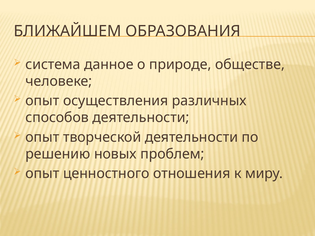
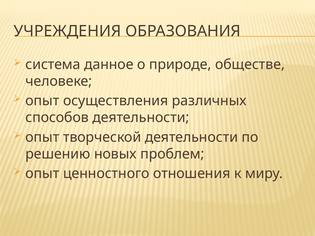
БЛИЖАЙШЕМ: БЛИЖАЙШЕМ -> УЧРЕЖДЕНИЯ (67, 31)
